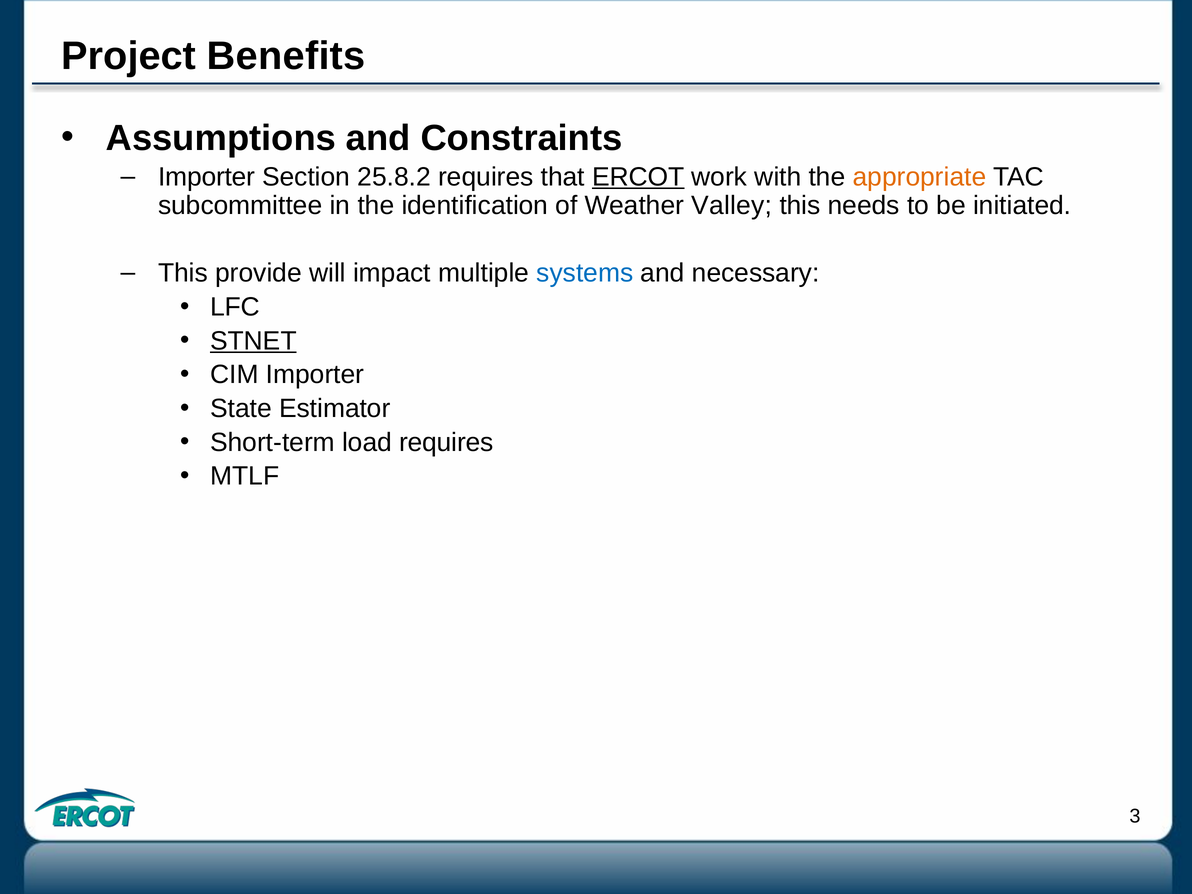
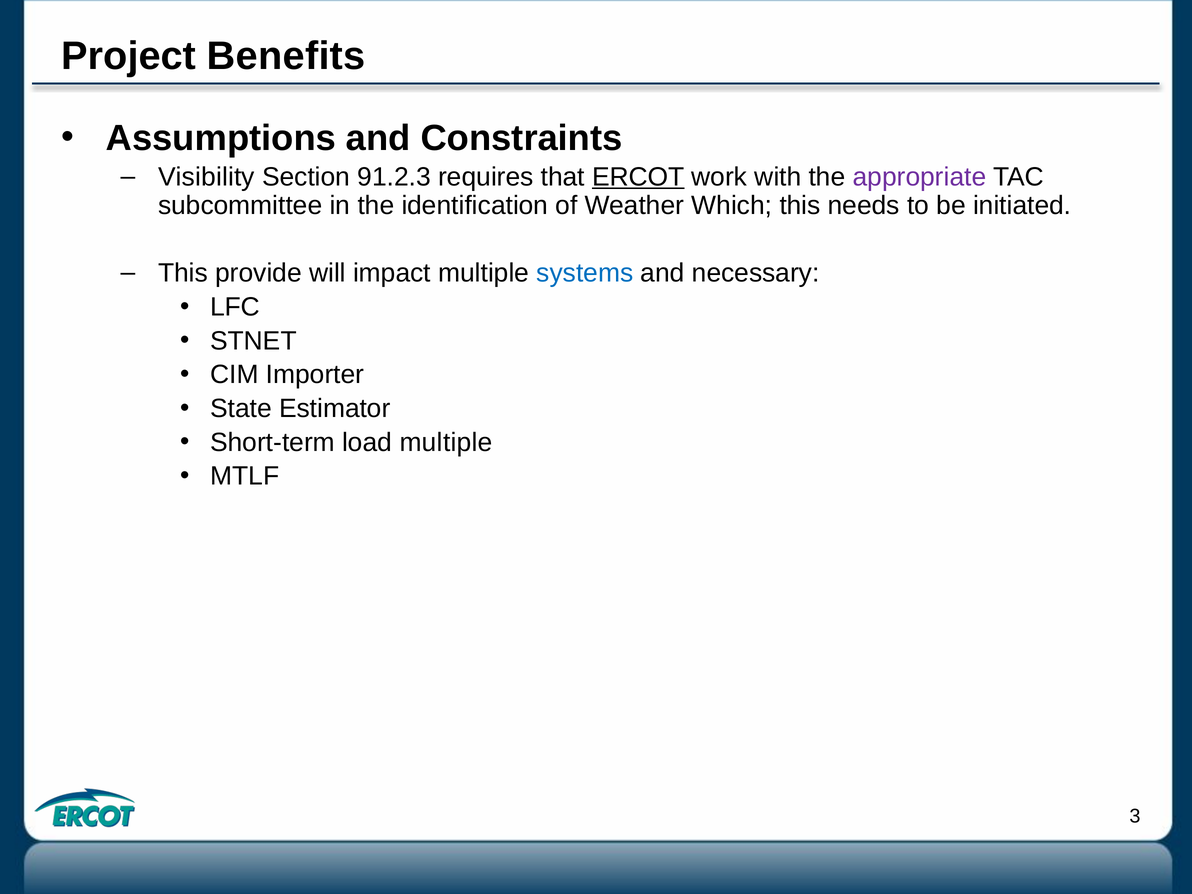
Importer: Importer -> Visibility (206, 177)
25.8.2: 25.8.2 -> 91.2.3 (394, 177)
appropriate colour: orange -> purple (919, 177)
Valley: Valley -> Which (732, 205)
STNET underline: present -> none (253, 341)
load requires: requires -> multiple (446, 442)
